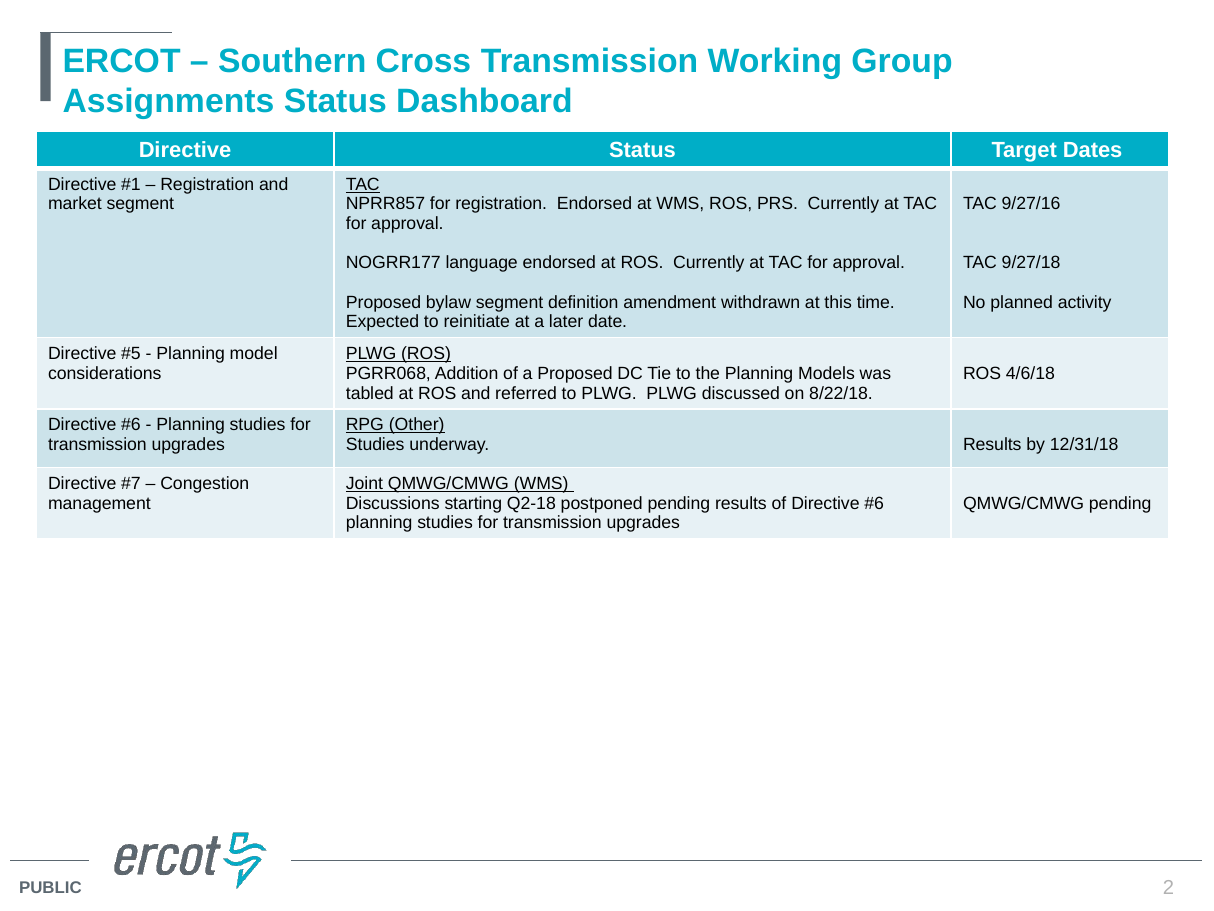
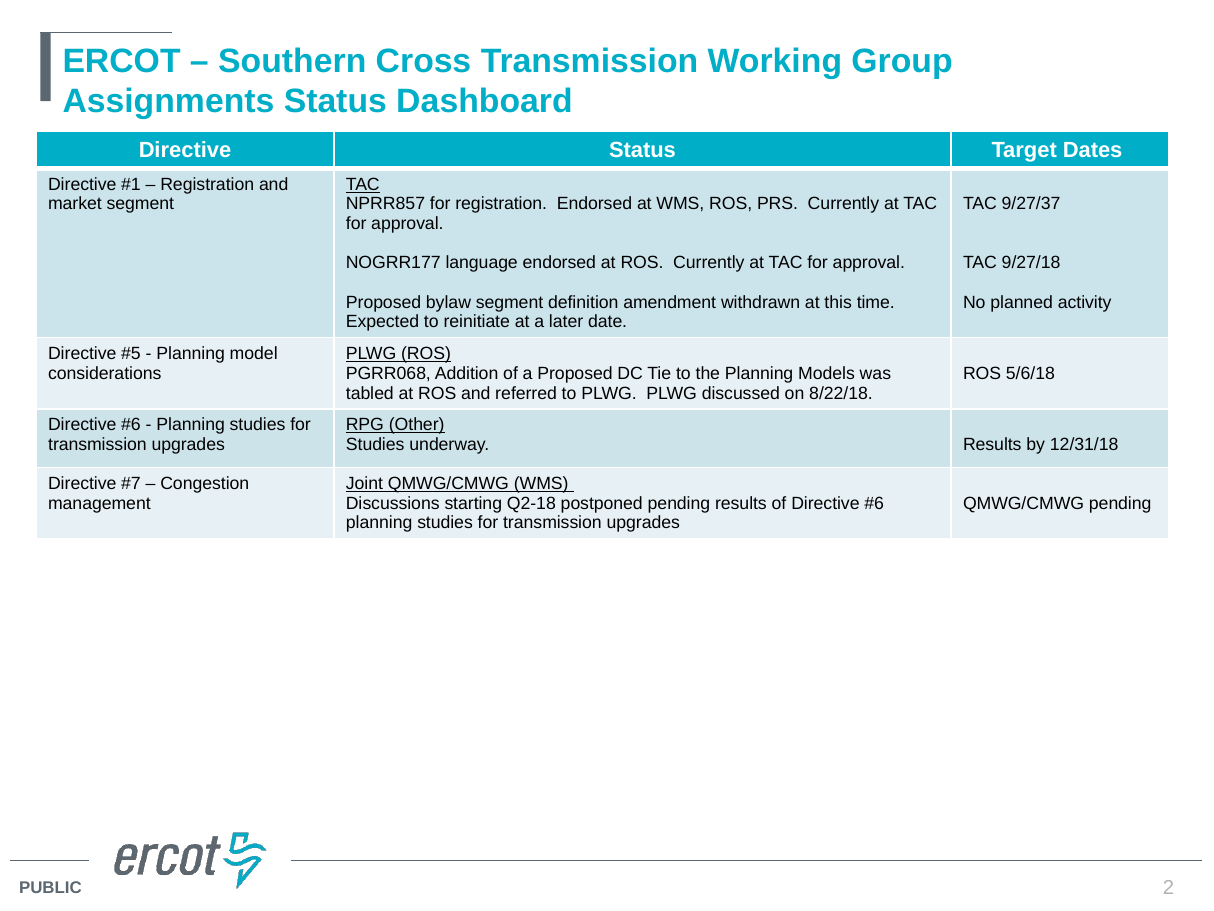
9/27/16: 9/27/16 -> 9/27/37 (1031, 204)
4/6/18: 4/6/18 -> 5/6/18 (1030, 373)
